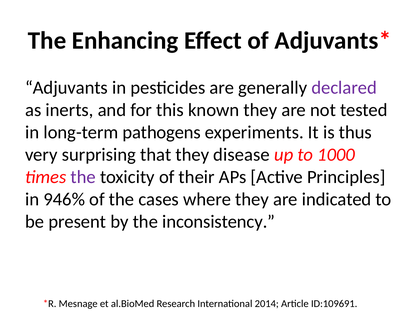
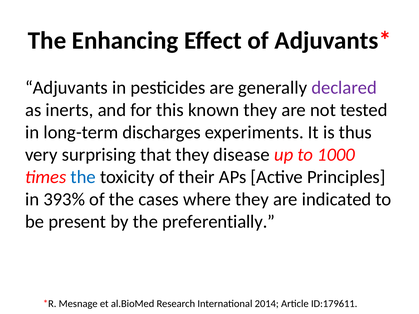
pathogens: pathogens -> discharges (162, 133)
the colour: purple -> blue (83, 177)
946%: 946% -> 393% (64, 200)
inconsistency: inconsistency -> preferentially (219, 222)
ID:109691: ID:109691 -> ID:179611 (334, 304)
